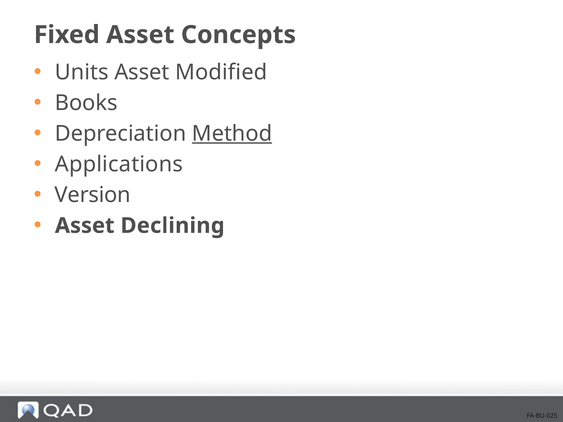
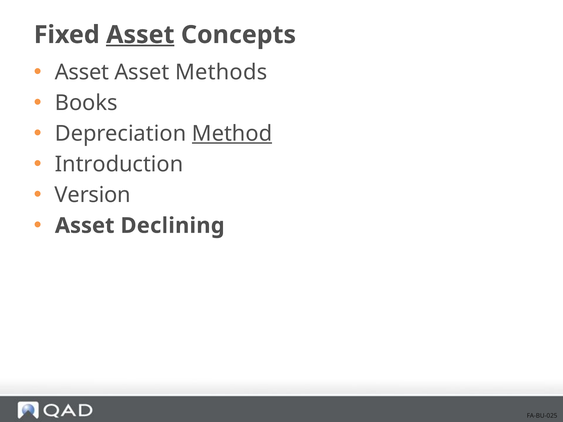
Asset underline: none -> present (140, 35)
Units: Units -> Asset (82, 72)
Modified: Modified -> Methods (221, 72)
Applications: Applications -> Introduction (119, 164)
